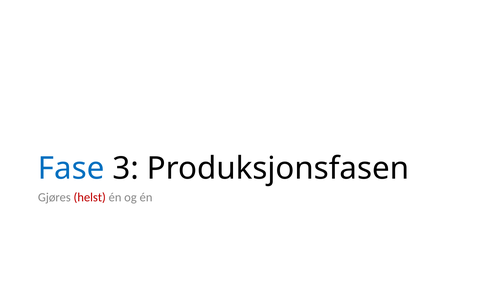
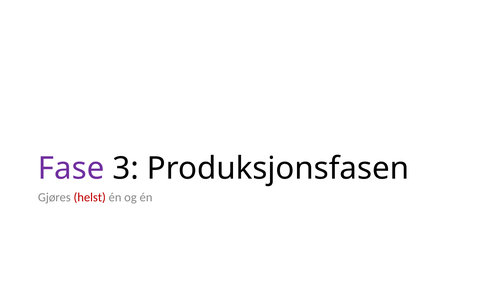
Fase colour: blue -> purple (71, 168)
